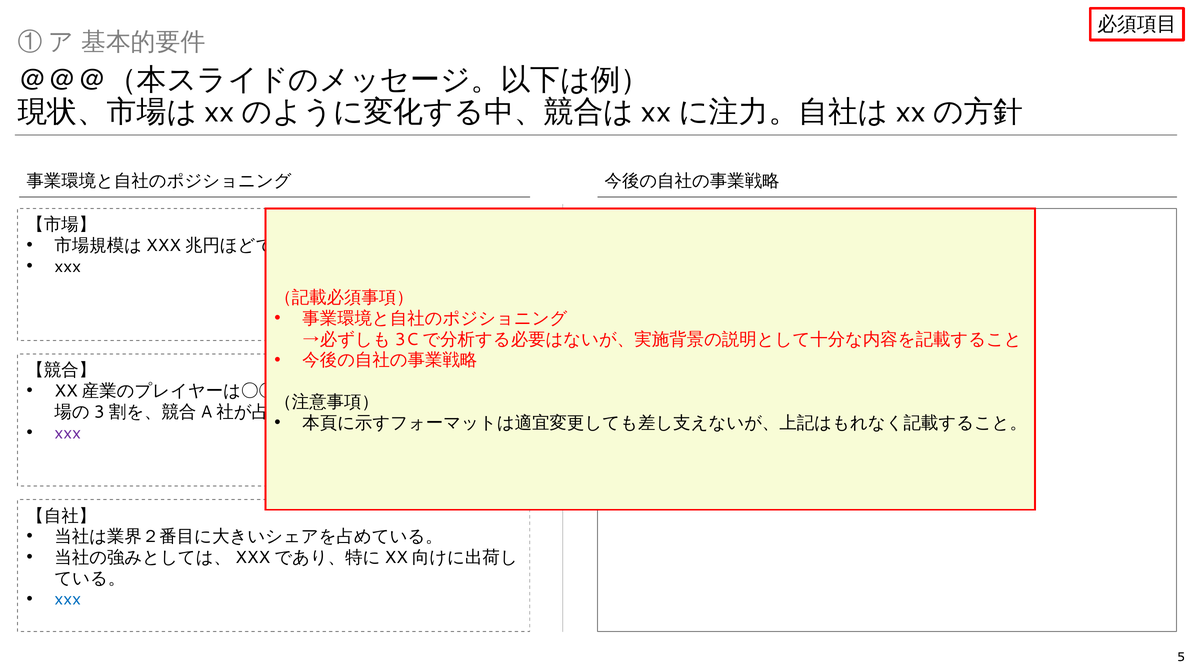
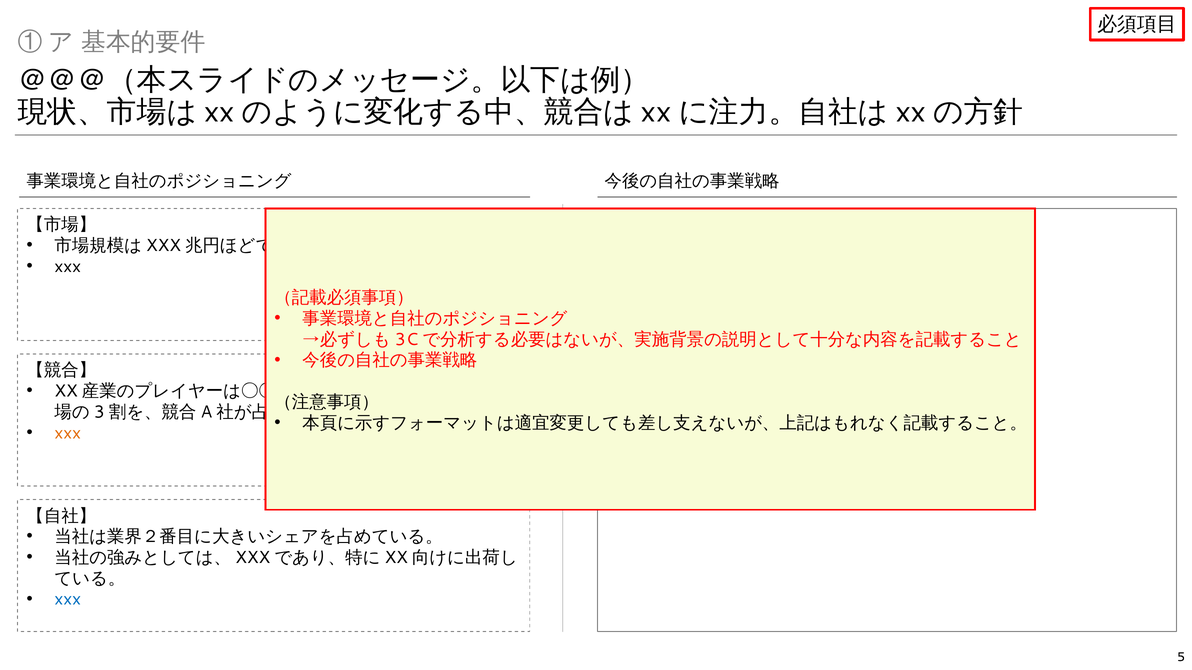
xxx colour: purple -> orange (68, 433)
